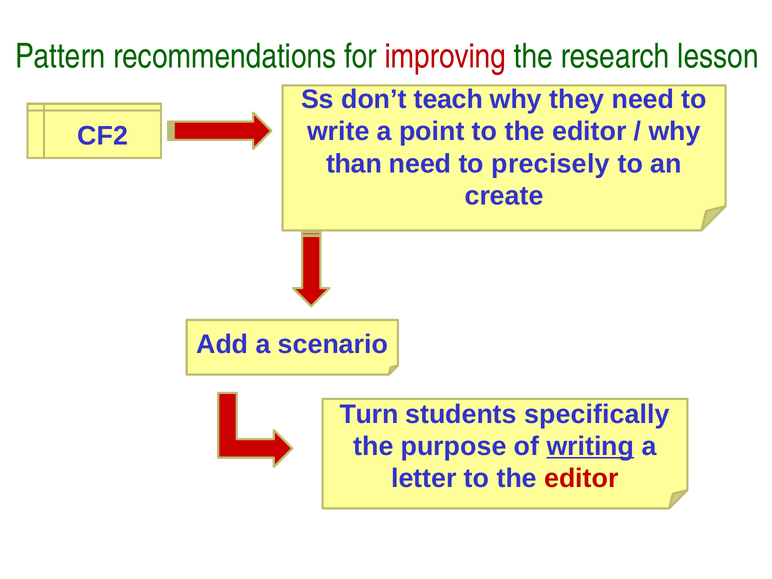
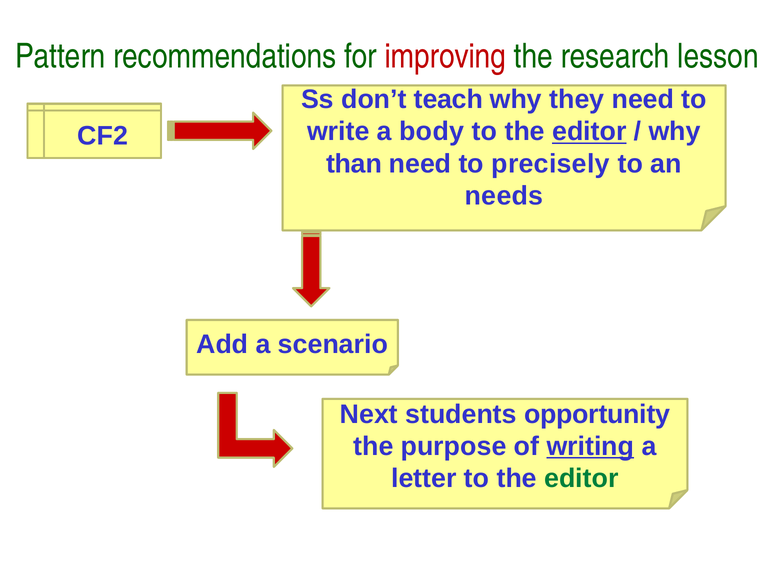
point: point -> body (432, 132)
editor underline: none -> present (589, 132)
create: create -> needs (504, 196)
Turn: Turn -> Next (369, 414)
specifically: specifically -> opportunity (597, 414)
editor colour: red -> green (581, 479)
